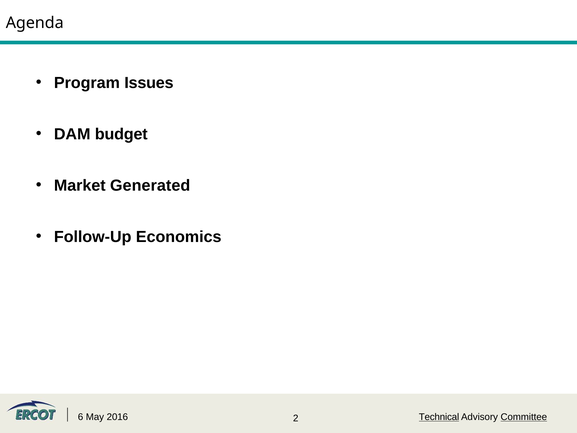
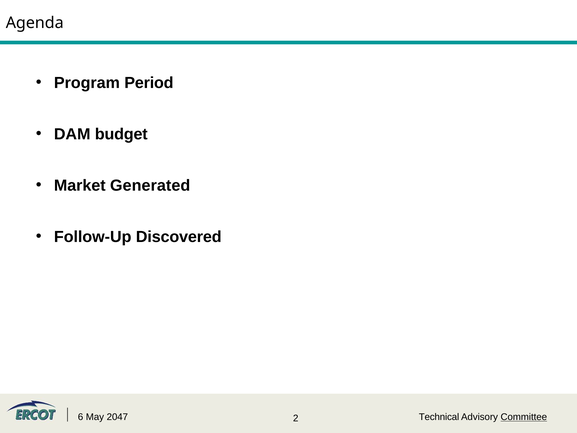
Issues: Issues -> Period (149, 83)
Economics: Economics -> Discovered (179, 237)
2016: 2016 -> 2047 (117, 417)
Technical underline: present -> none (439, 417)
